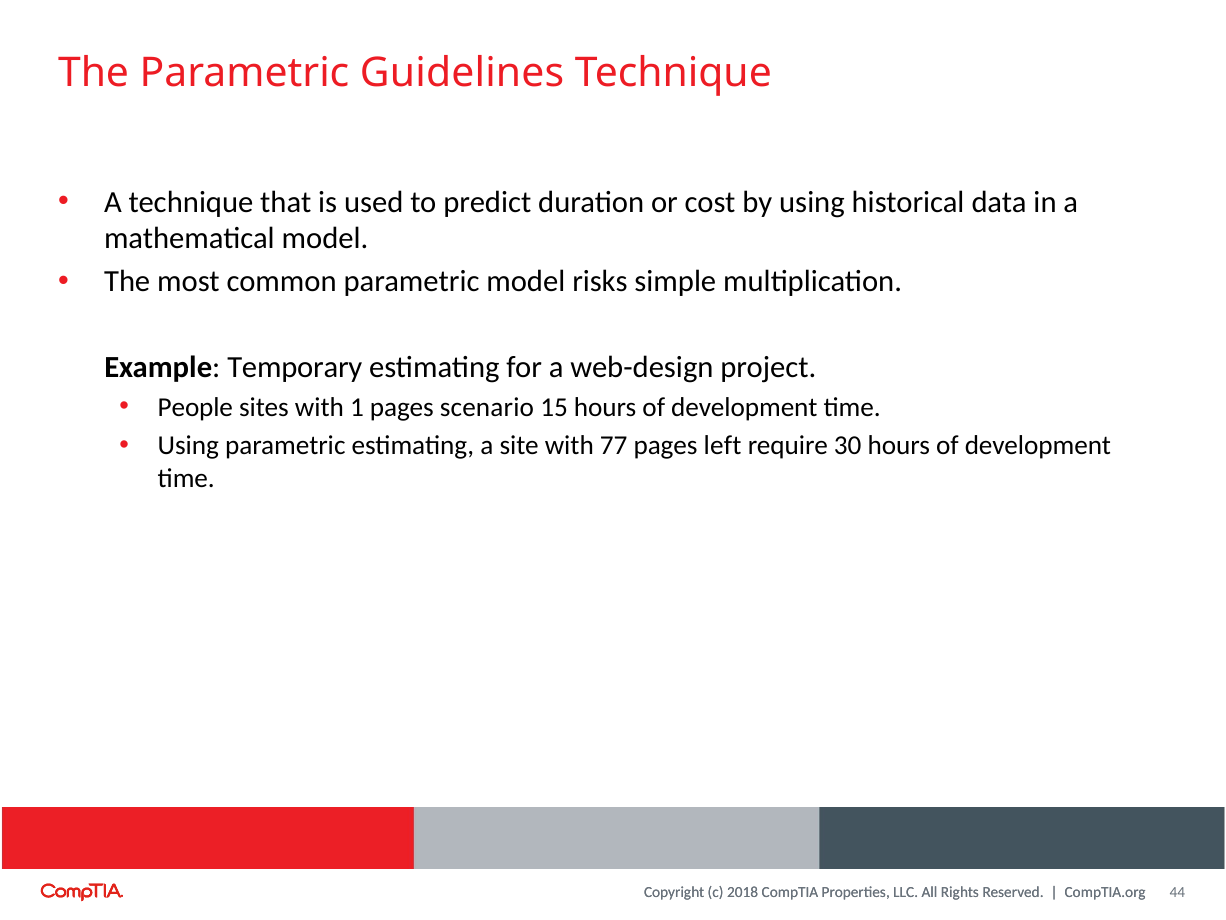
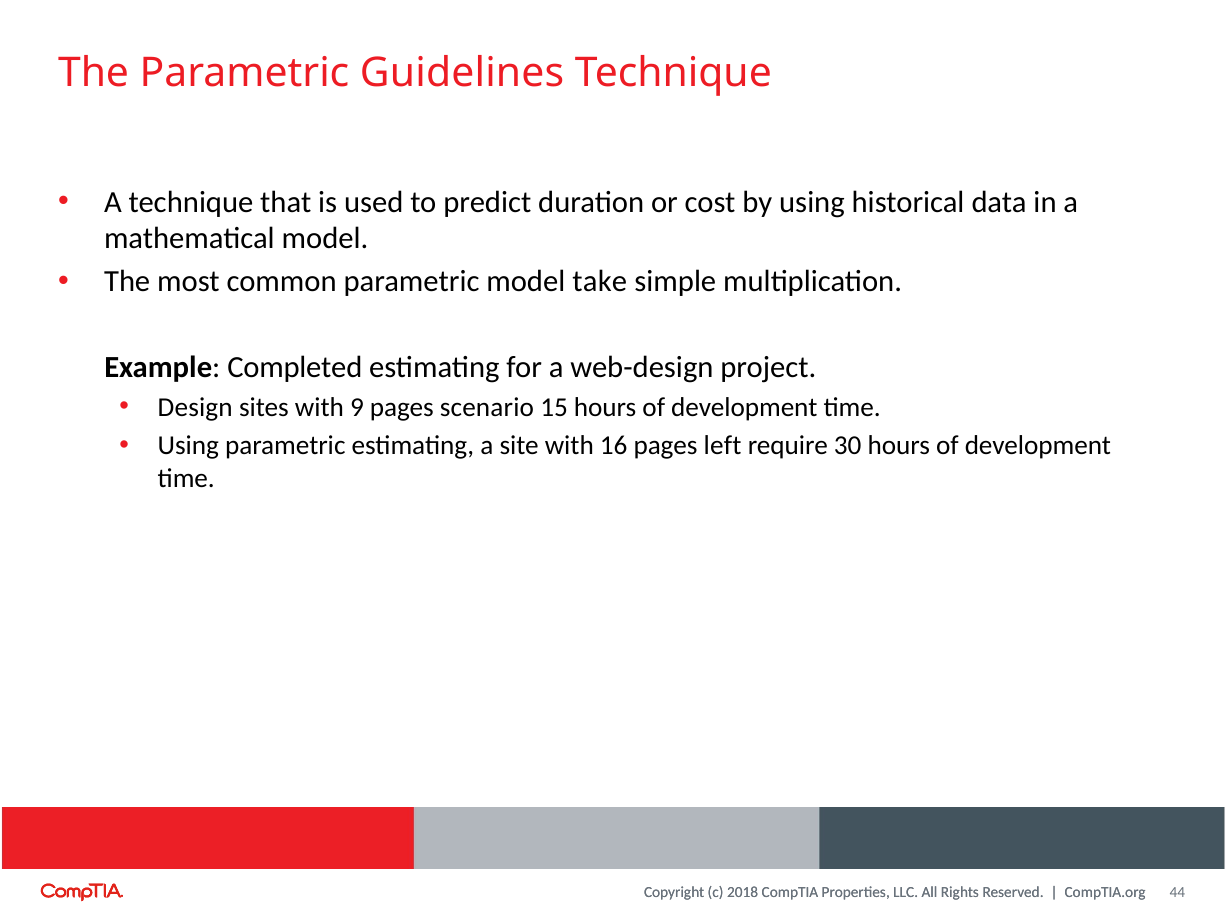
risks: risks -> take (600, 282)
Temporary: Temporary -> Completed (295, 367)
People: People -> Design (195, 407)
1: 1 -> 9 (357, 407)
77: 77 -> 16 (614, 446)
